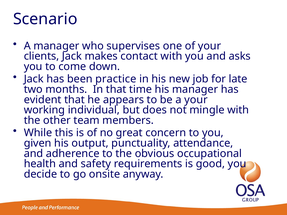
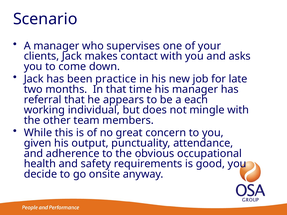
evident: evident -> referral (43, 100)
a your: your -> each (196, 100)
